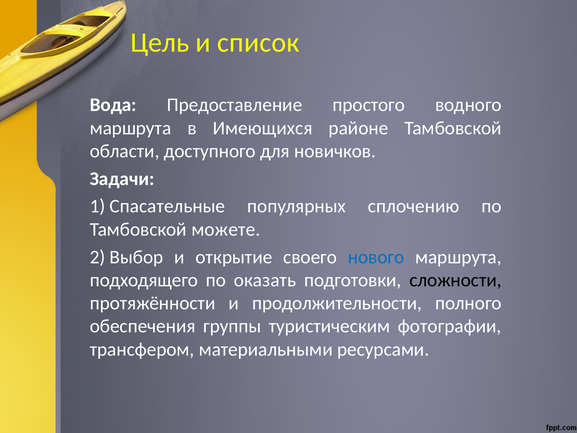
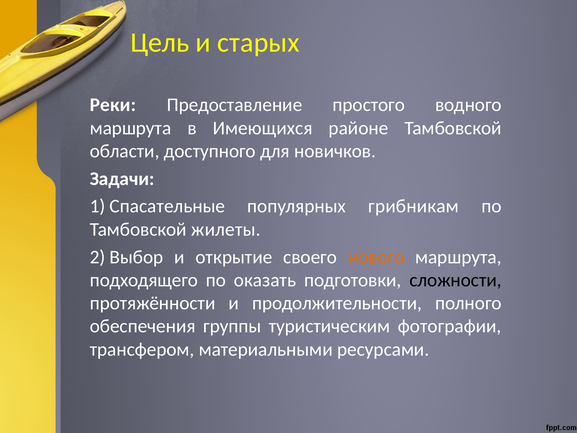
список: список -> старых (258, 43)
Вода: Вода -> Реки (113, 105)
сплочению: сплочению -> грибникам (414, 206)
можете: можете -> жилеты (226, 229)
нового colour: blue -> orange (376, 257)
